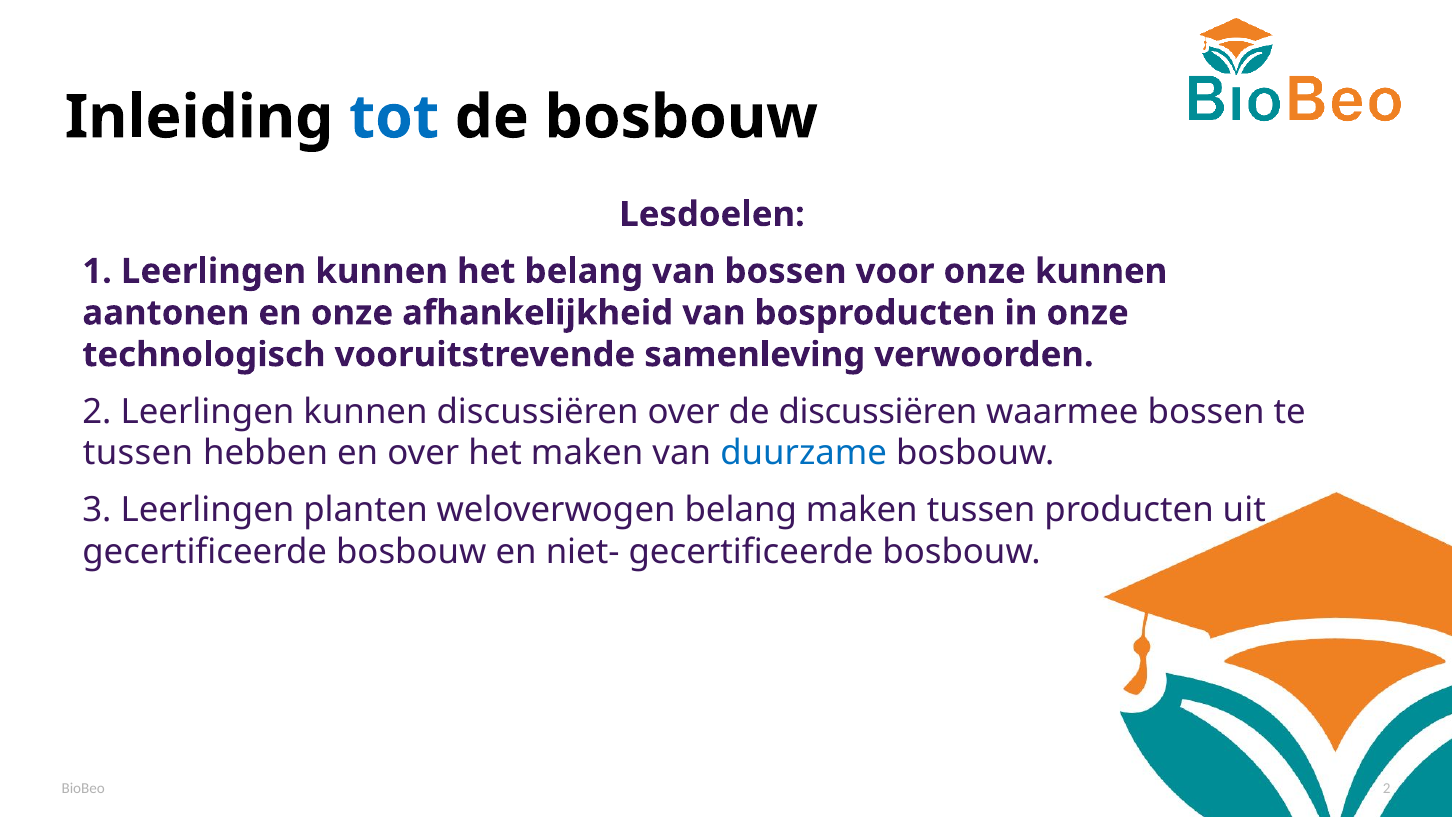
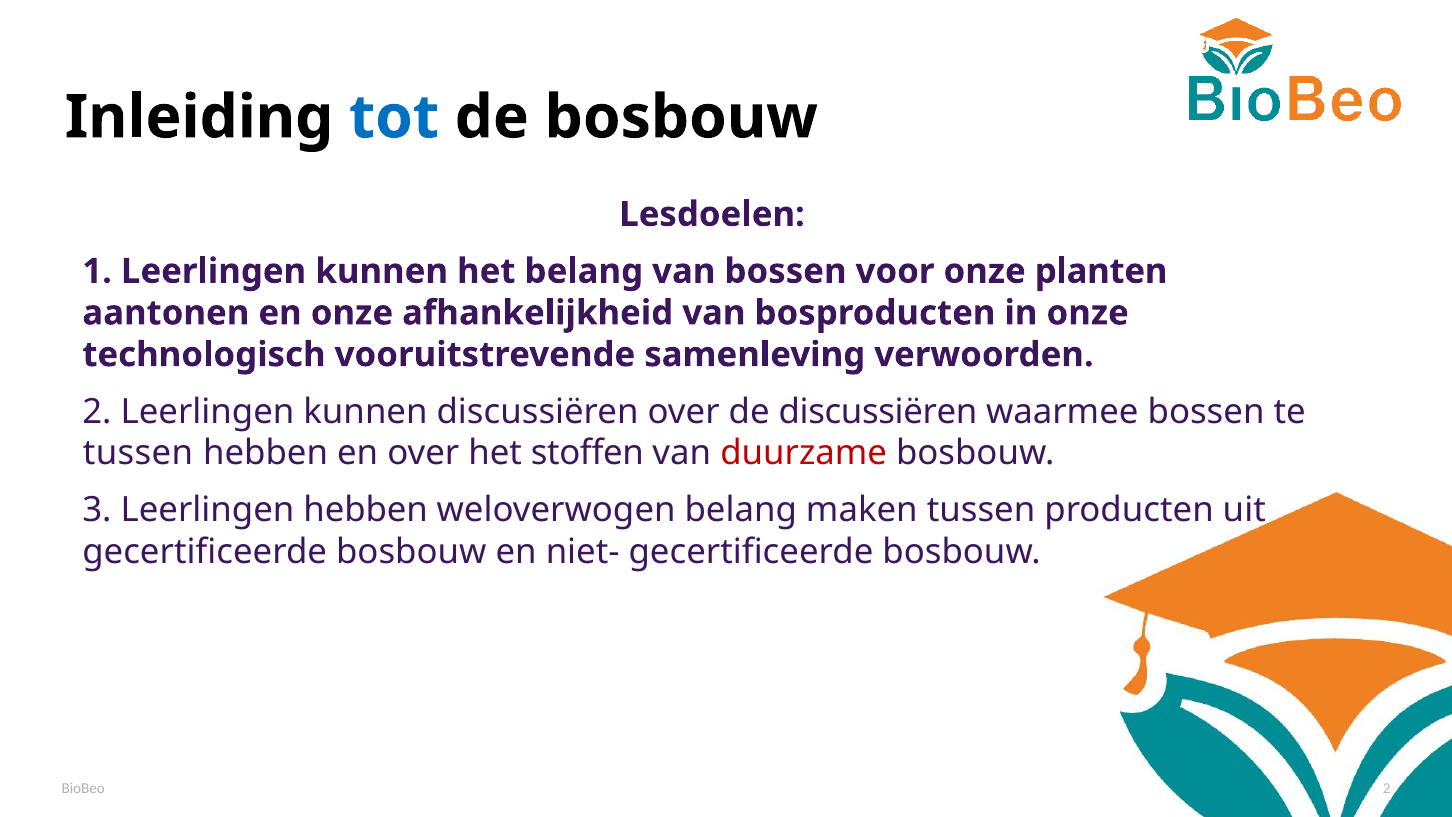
onze kunnen: kunnen -> planten (1101, 271)
het maken: maken -> stoffen (587, 453)
duurzame colour: blue -> red (804, 453)
Leerlingen planten: planten -> hebben (366, 510)
